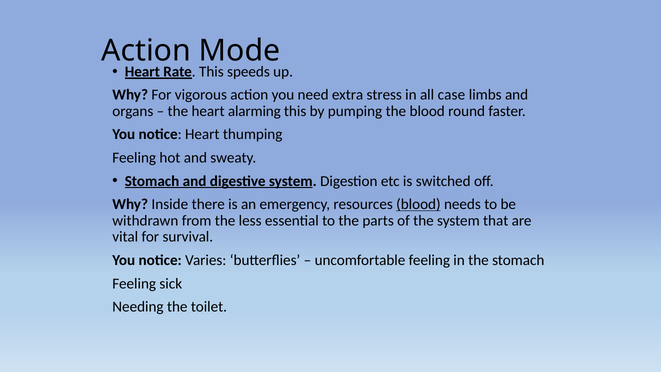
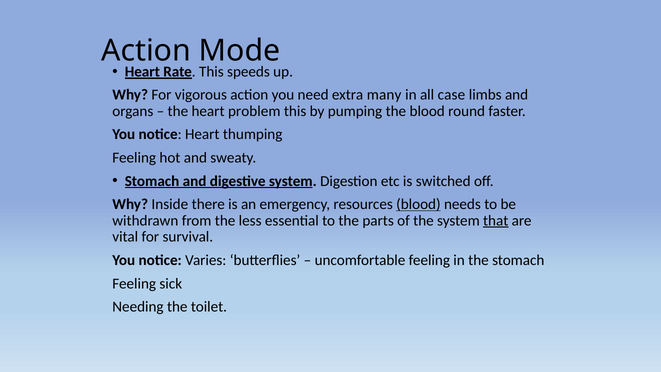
stress: stress -> many (384, 95)
alarming: alarming -> problem (254, 111)
that underline: none -> present (496, 221)
